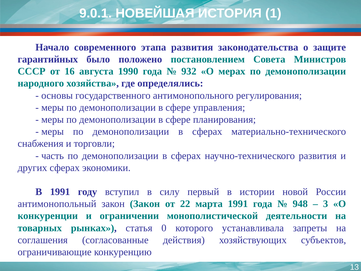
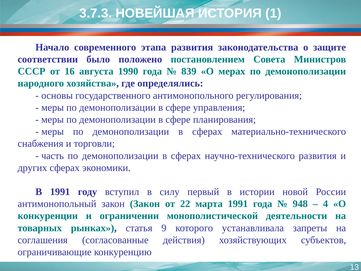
9.0.1: 9.0.1 -> 3.7.3 (96, 13)
гарантийных: гарантийных -> соответствии (48, 59)
932: 932 -> 839 (189, 71)
3: 3 -> 4 (326, 204)
0: 0 -> 9 (164, 228)
